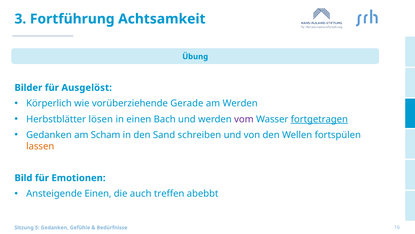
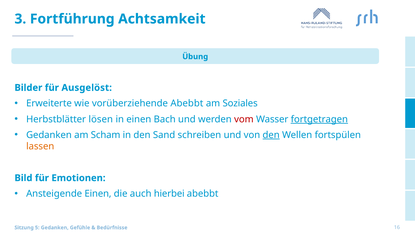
Körperlich: Körperlich -> Erweiterte (49, 103)
vorüberziehende Gerade: Gerade -> Abebbt (187, 103)
am Werden: Werden -> Soziales (240, 103)
vom colour: purple -> red (244, 119)
den underline: none -> present (271, 135)
treffen: treffen -> hierbei (169, 193)
